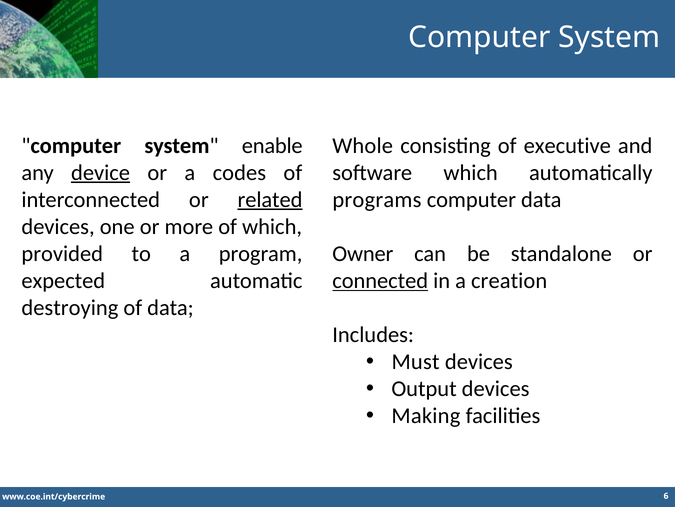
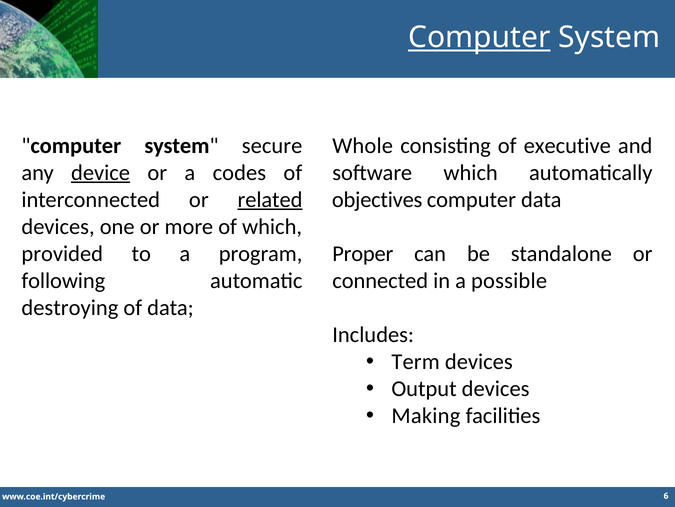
Computer underline: none -> present (479, 37)
enable: enable -> secure (272, 145)
programs: programs -> objectives (377, 199)
Owner: Owner -> Proper (363, 253)
expected: expected -> following (63, 280)
connected underline: present -> none (380, 280)
creation: creation -> possible (509, 280)
Must: Must -> Term (416, 361)
